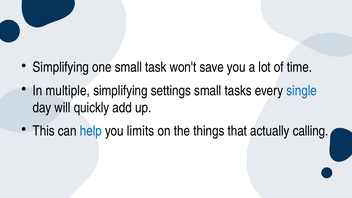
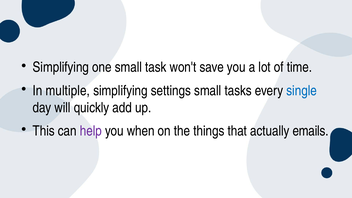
help colour: blue -> purple (91, 131)
limits: limits -> when (141, 131)
calling: calling -> emails (311, 131)
